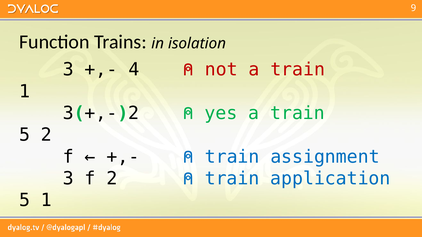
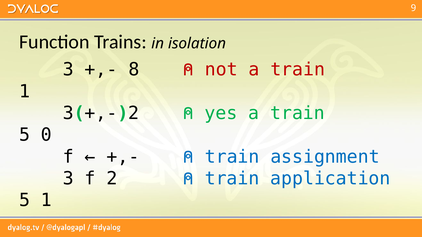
4: 4 -> 8 (134, 70)
5 2: 2 -> 0 (46, 135)
